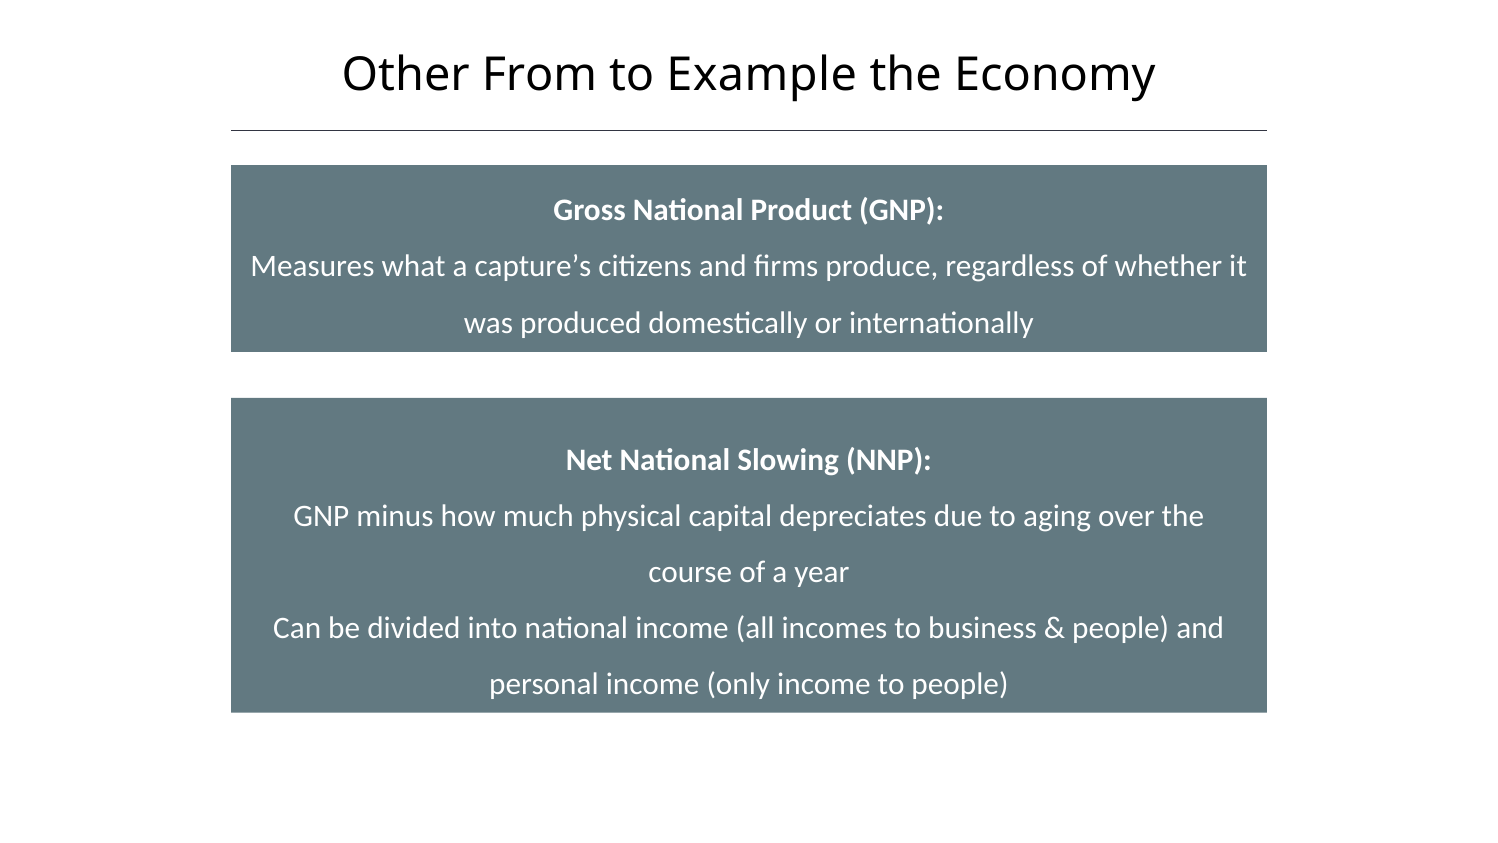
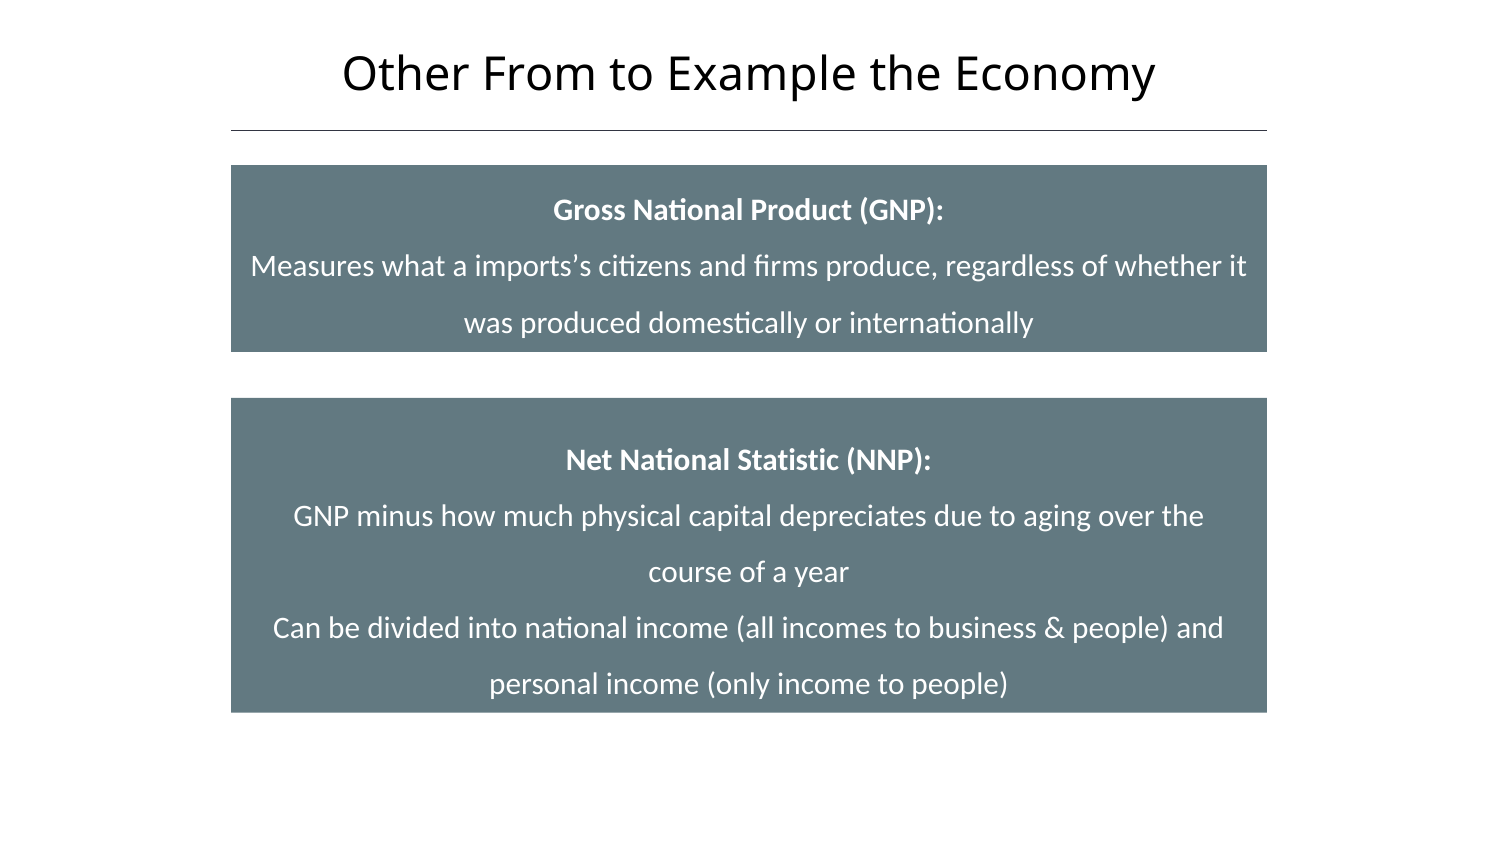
capture’s: capture’s -> imports’s (533, 267)
Slowing: Slowing -> Statistic (788, 460)
